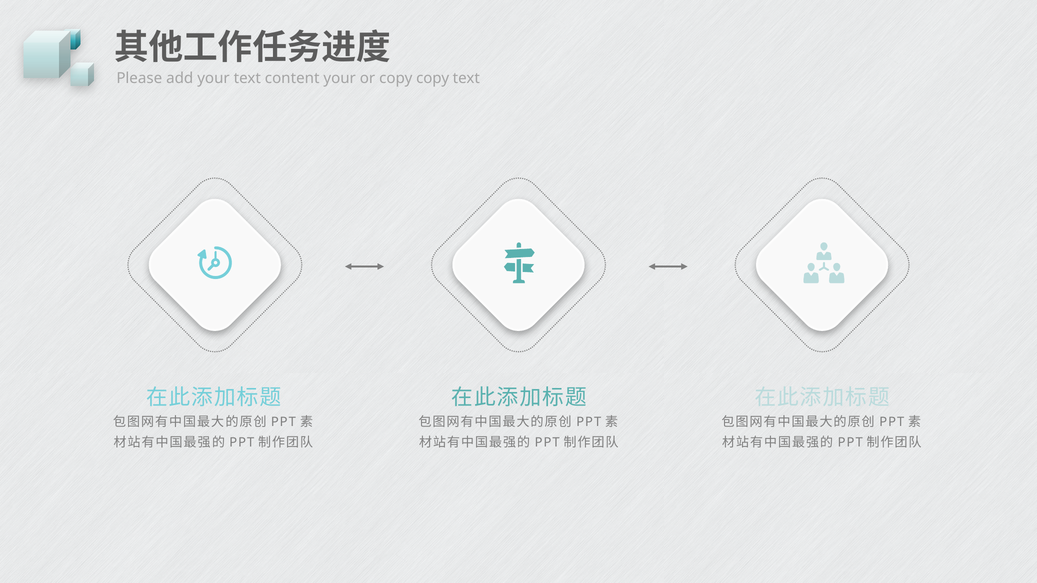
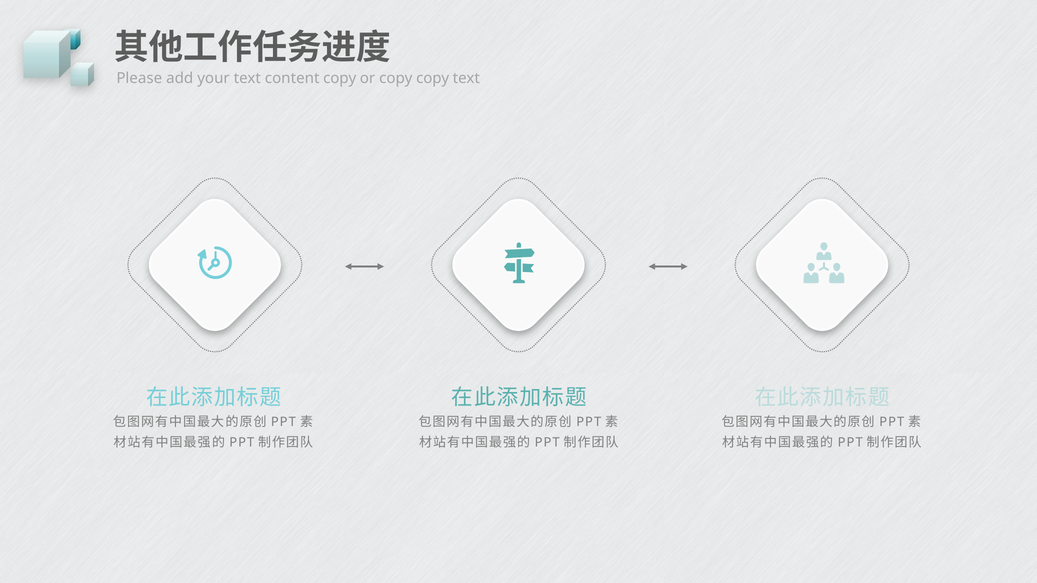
content your: your -> copy (340, 78)
